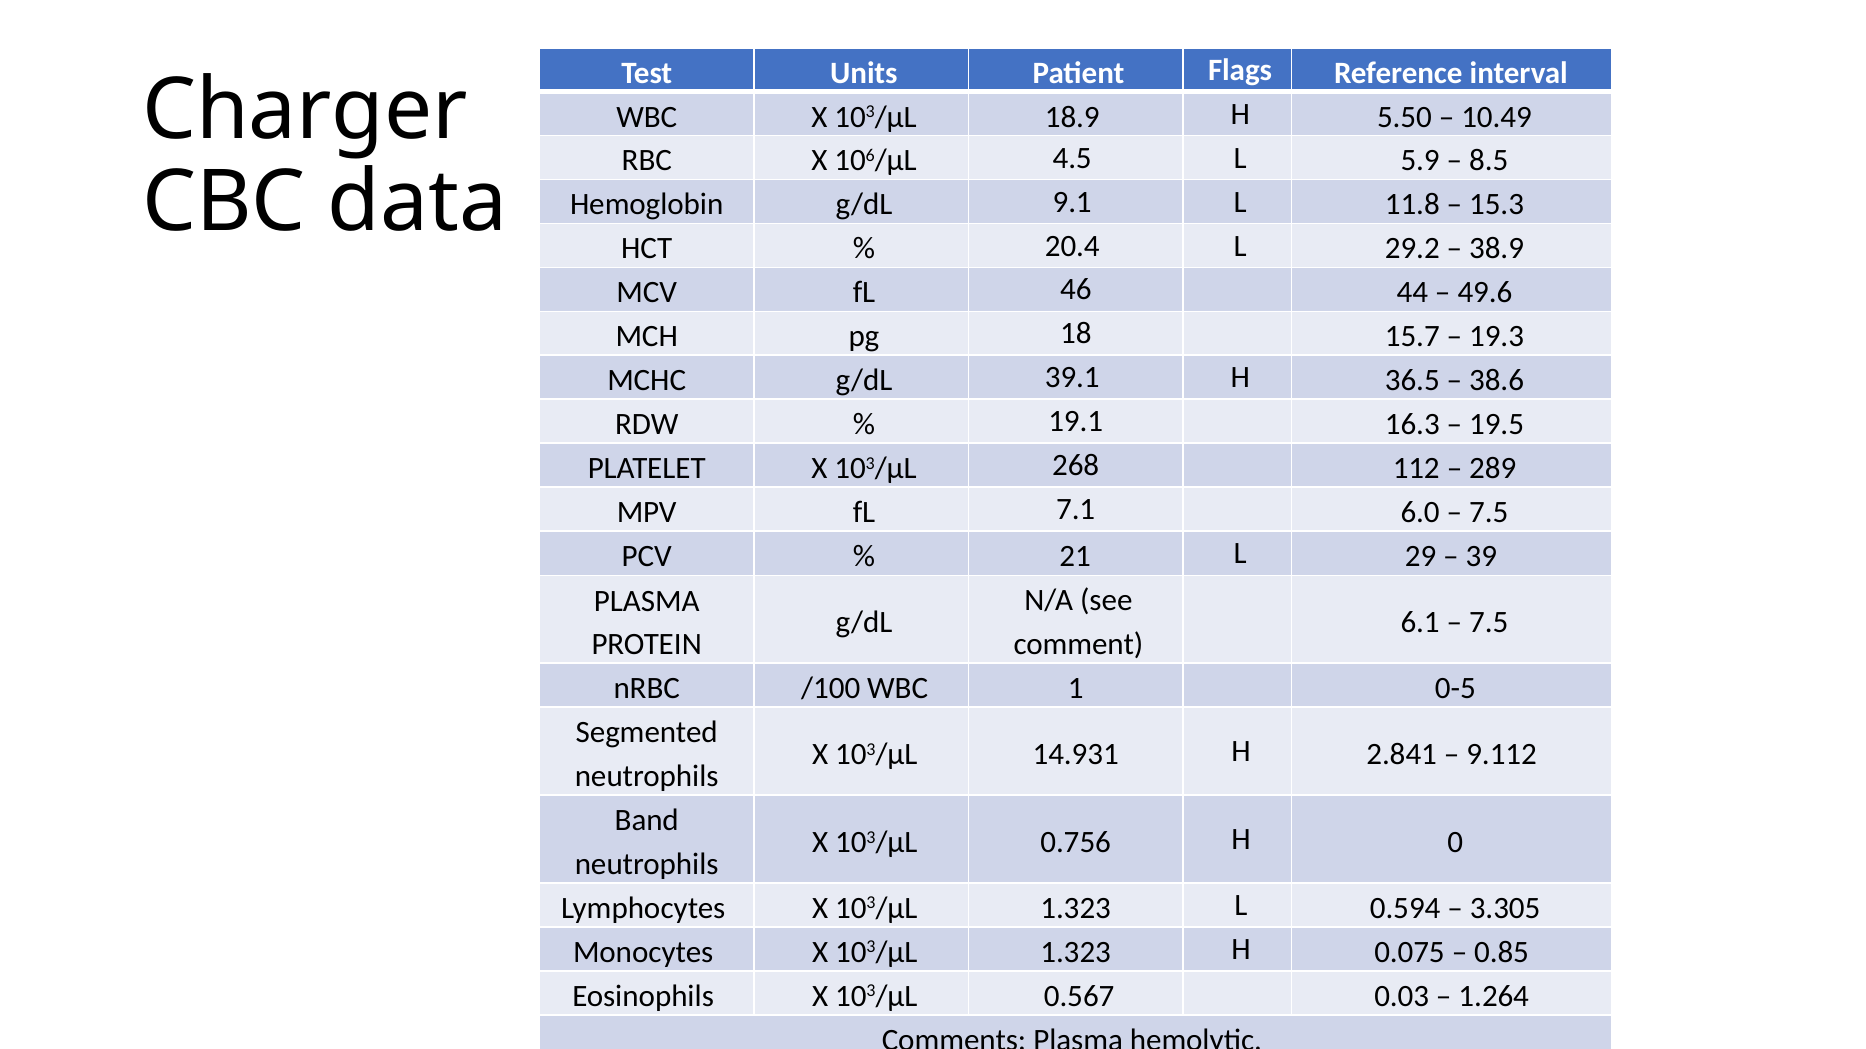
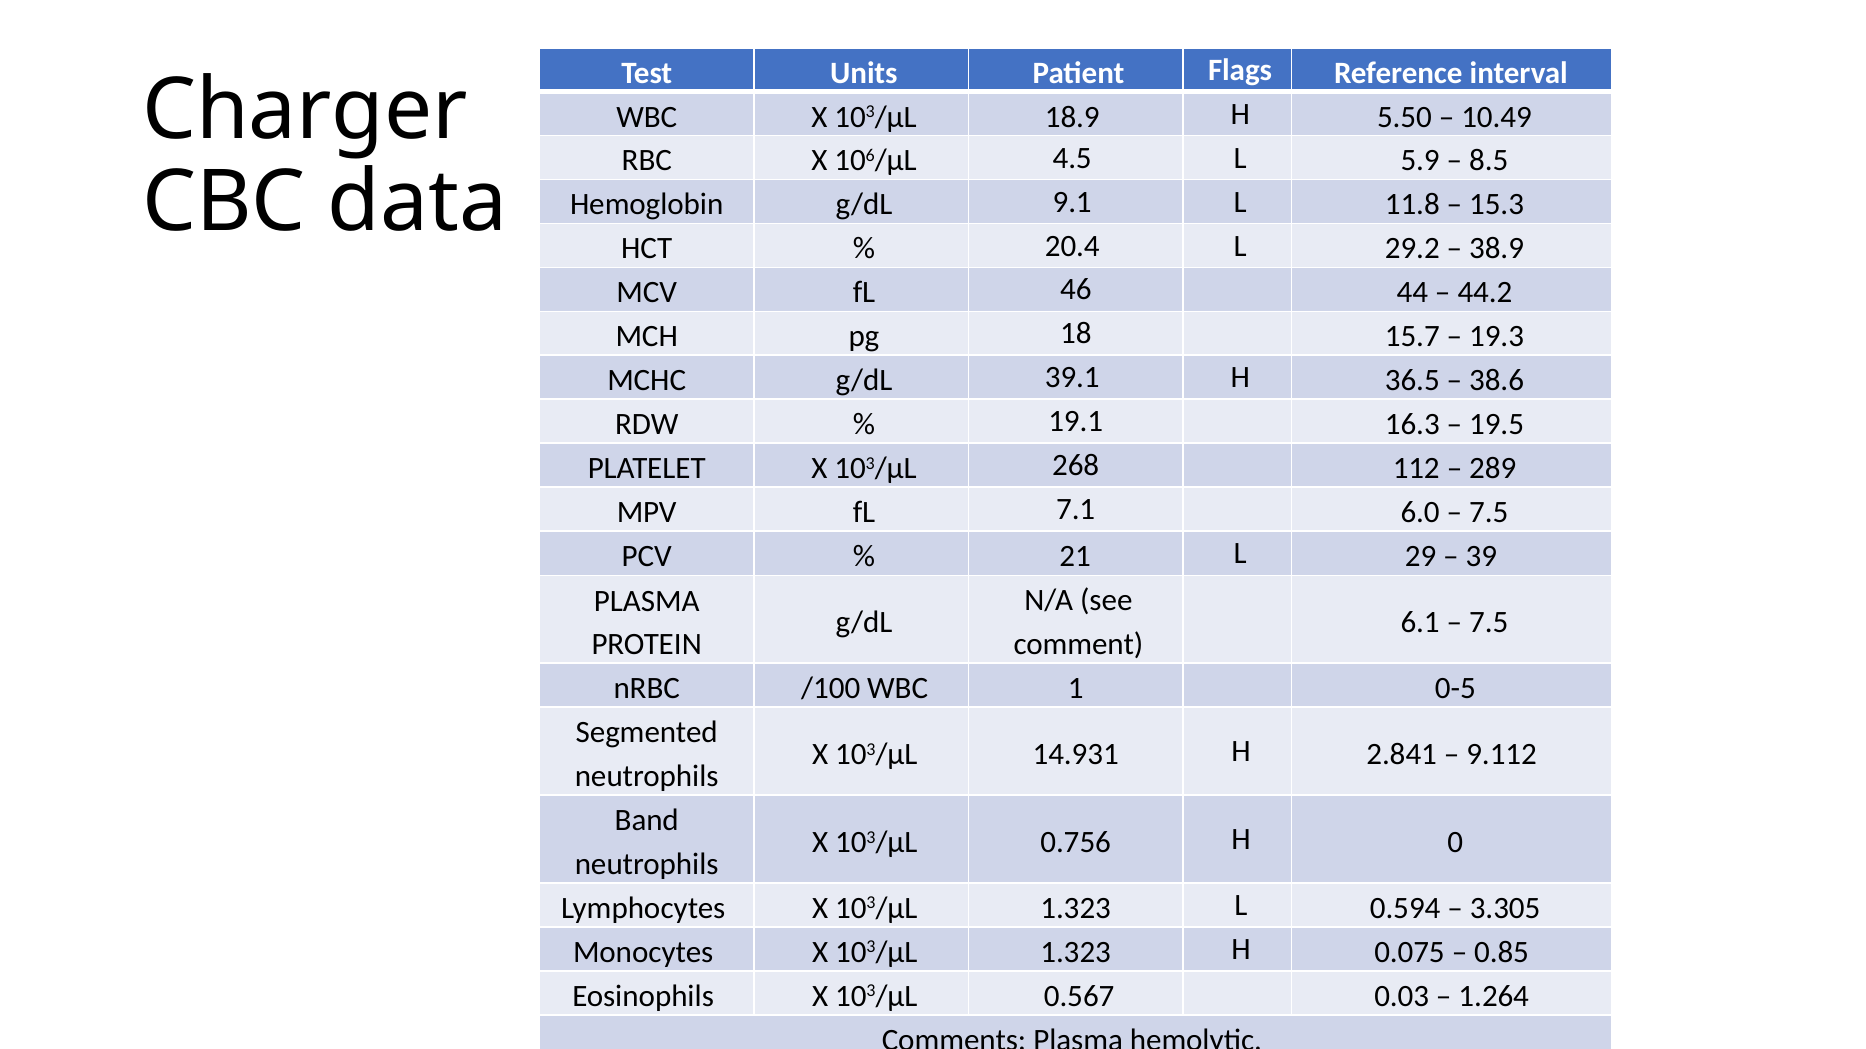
49.6: 49.6 -> 44.2 (1485, 293)
